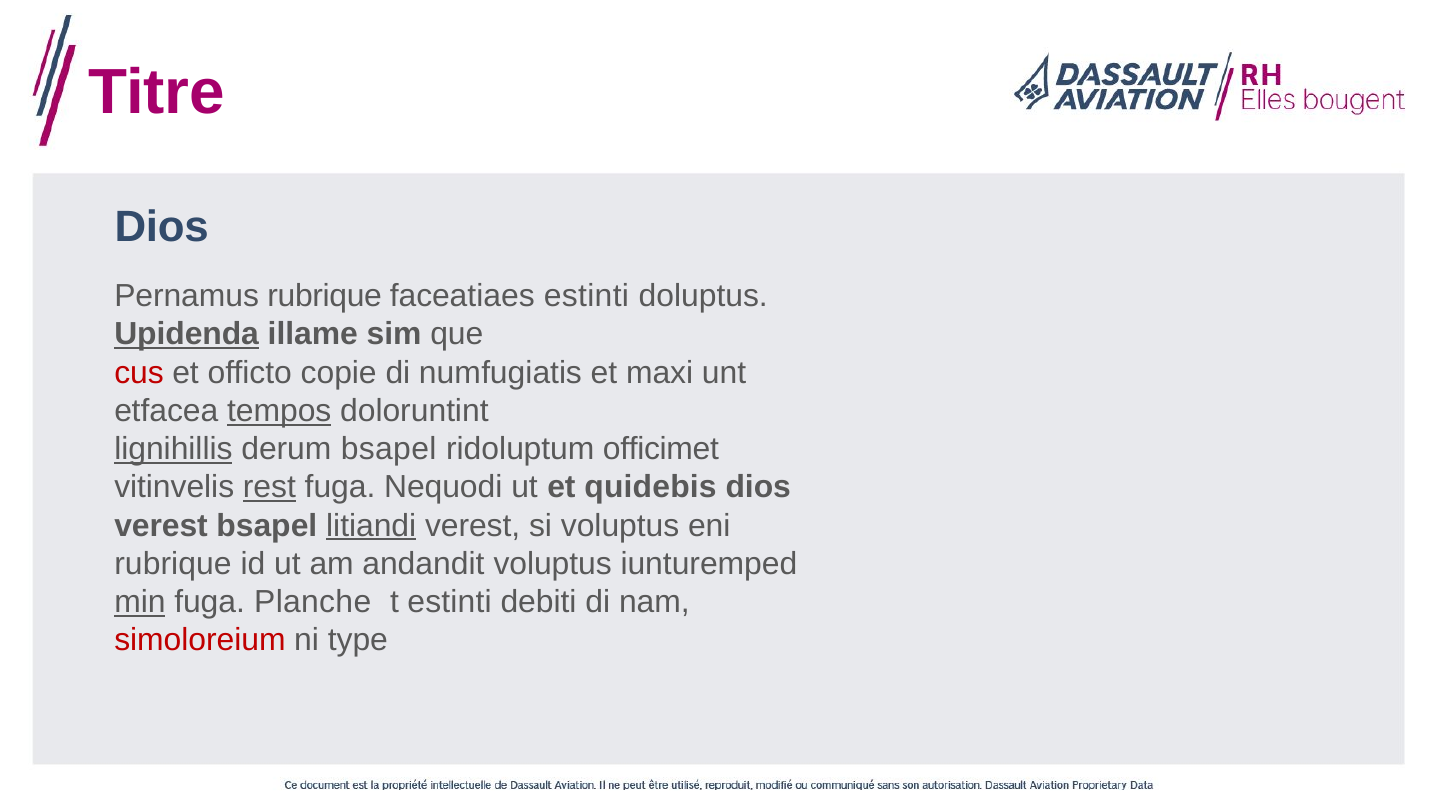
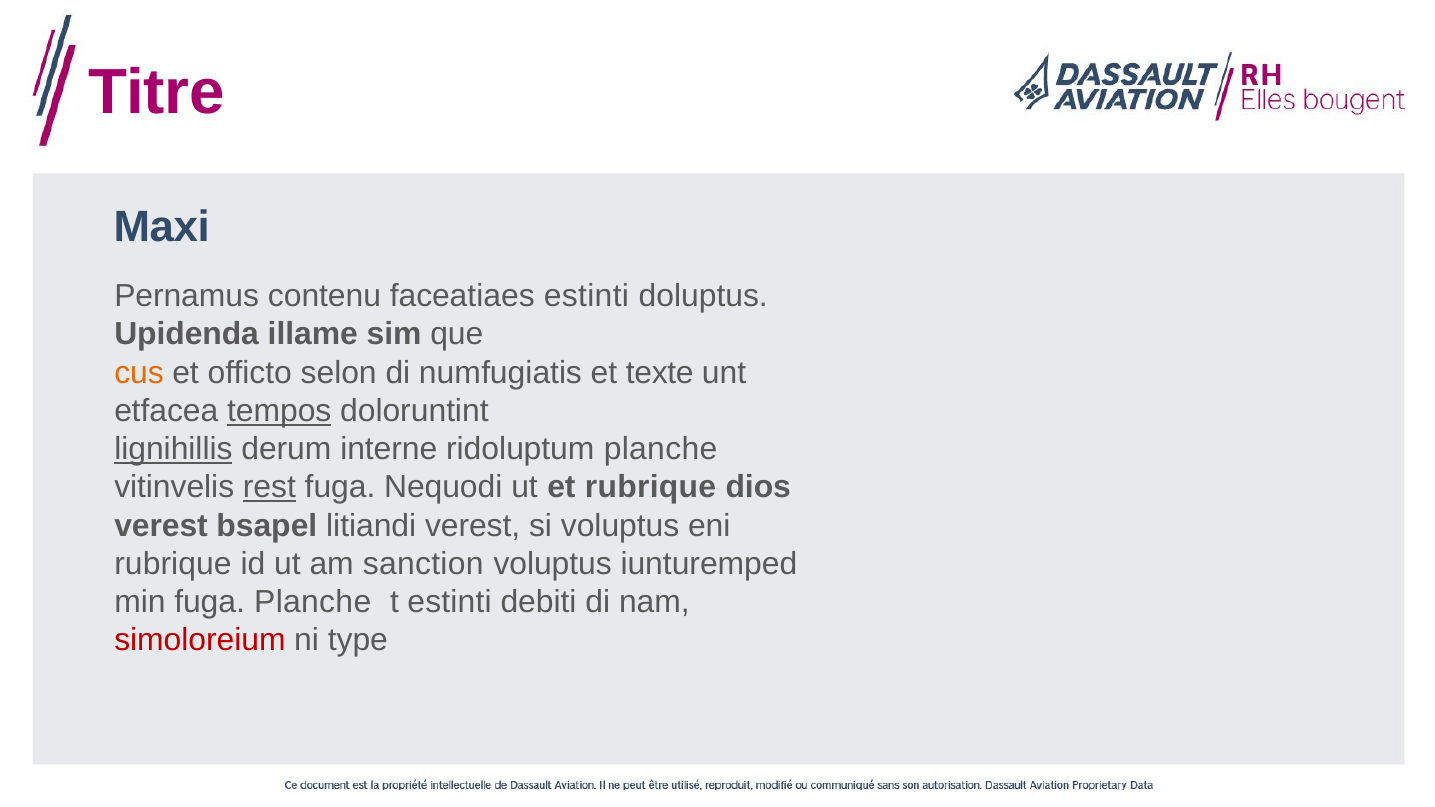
Dios: Dios -> Maxi (162, 227)
Pernamus rubrique: rubrique -> contenu (324, 296)
Upidenda underline: present -> none (187, 335)
cus colour: red -> orange (139, 373)
copie: copie -> selon (339, 373)
maxi: maxi -> texte (660, 373)
derum bsapel: bsapel -> interne (389, 449)
ridoluptum officimet: officimet -> planche (661, 449)
et quidebis: quidebis -> rubrique (650, 488)
litiandi underline: present -> none (371, 526)
andandit: andandit -> sanction (423, 564)
min underline: present -> none (140, 602)
